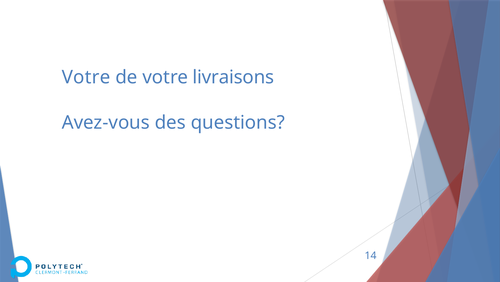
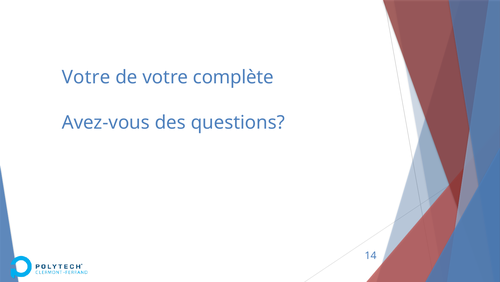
livraisons: livraisons -> complète (233, 77)
